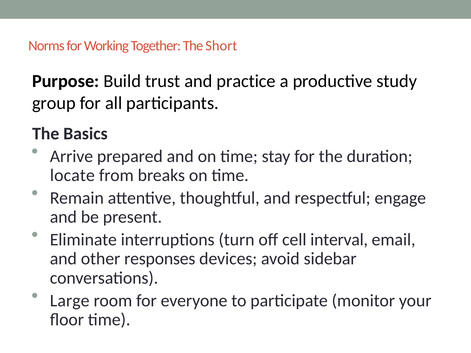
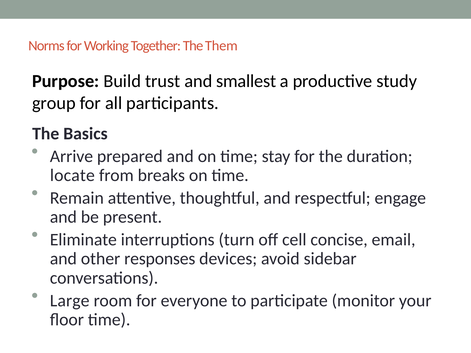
Short: Short -> Them (221, 46)
practice: practice -> smallest (246, 81)
interval: interval -> concise (339, 240)
